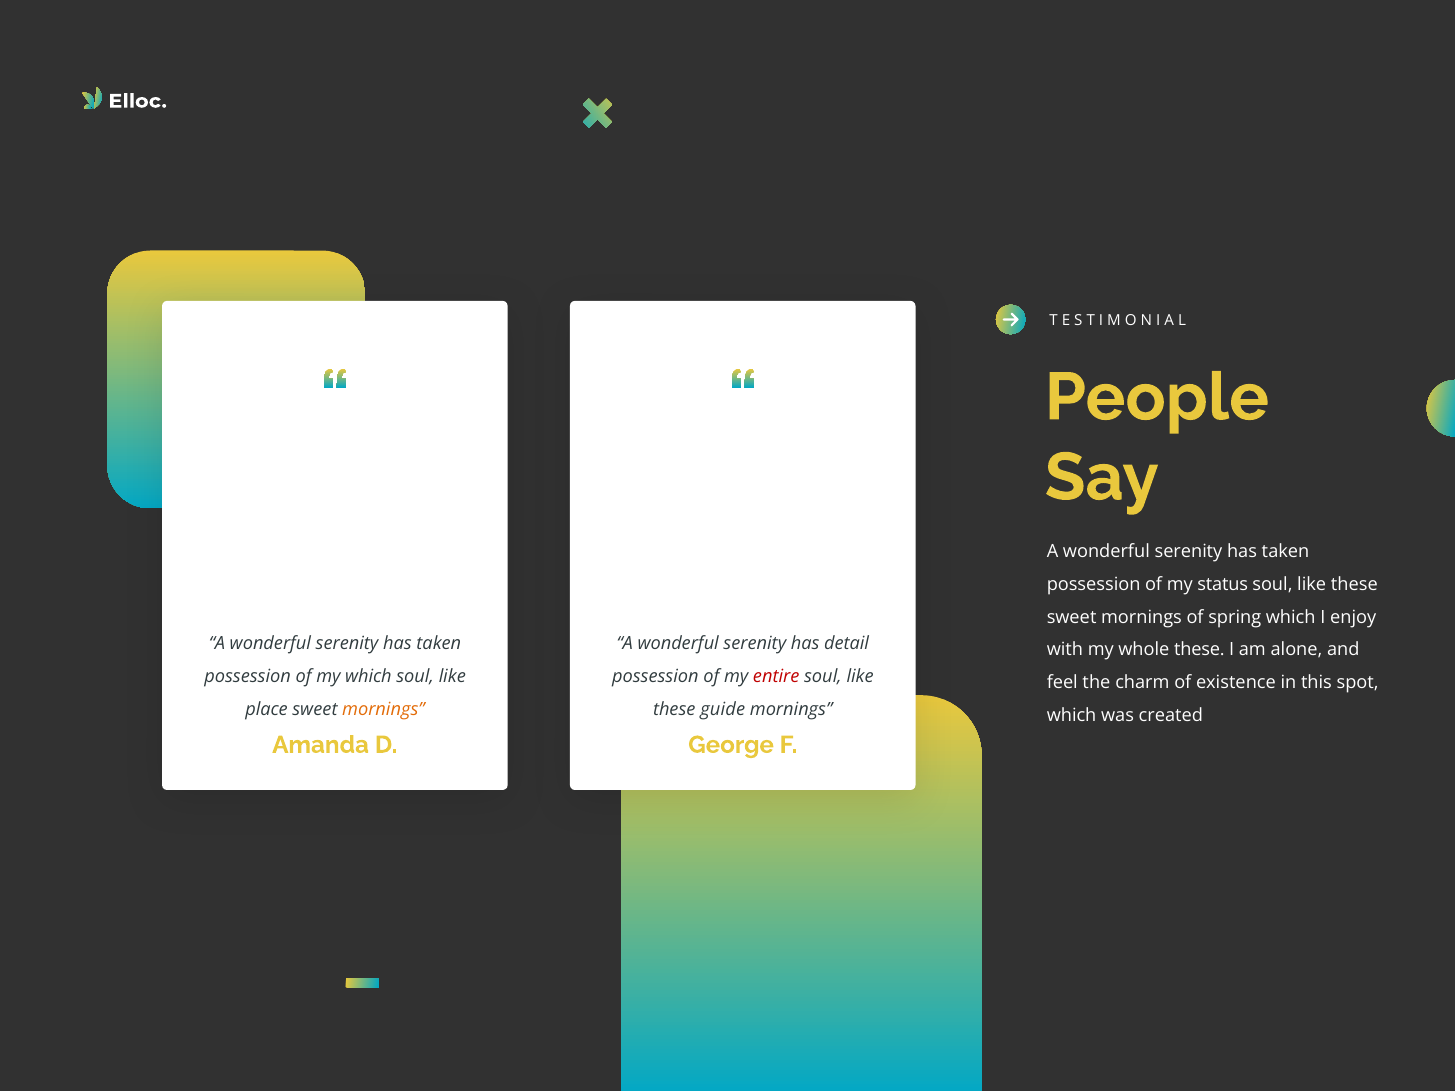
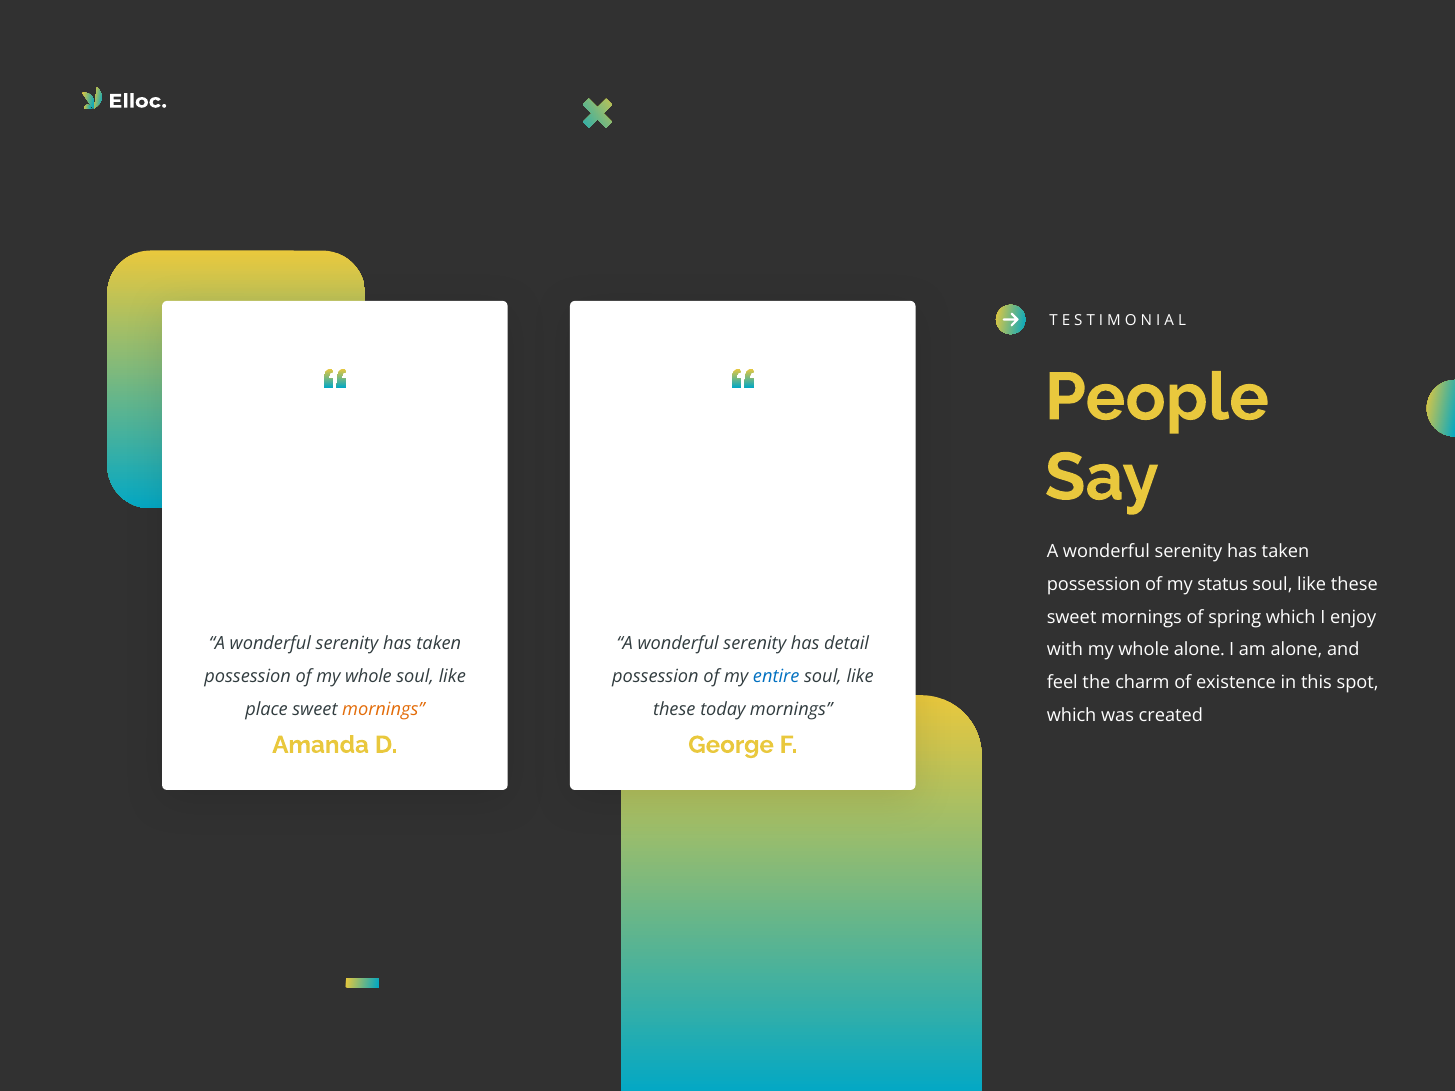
whole these: these -> alone (1199, 650)
of my which: which -> whole (368, 677)
entire colour: red -> blue (776, 677)
guide: guide -> today (723, 710)
